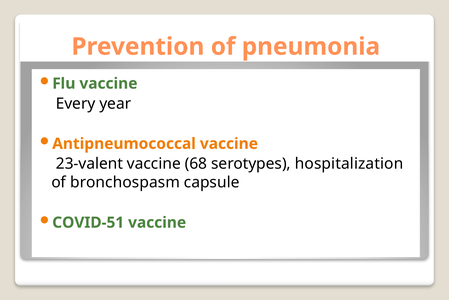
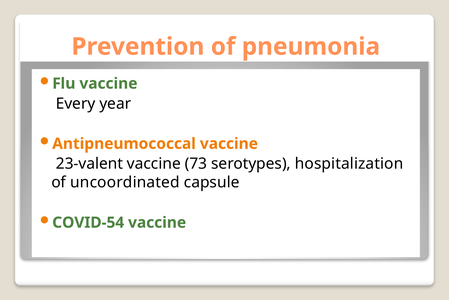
68: 68 -> 73 (196, 163)
bronchospasm: bronchospasm -> uncoordinated (125, 182)
COVID-51: COVID-51 -> COVID-54 (88, 222)
